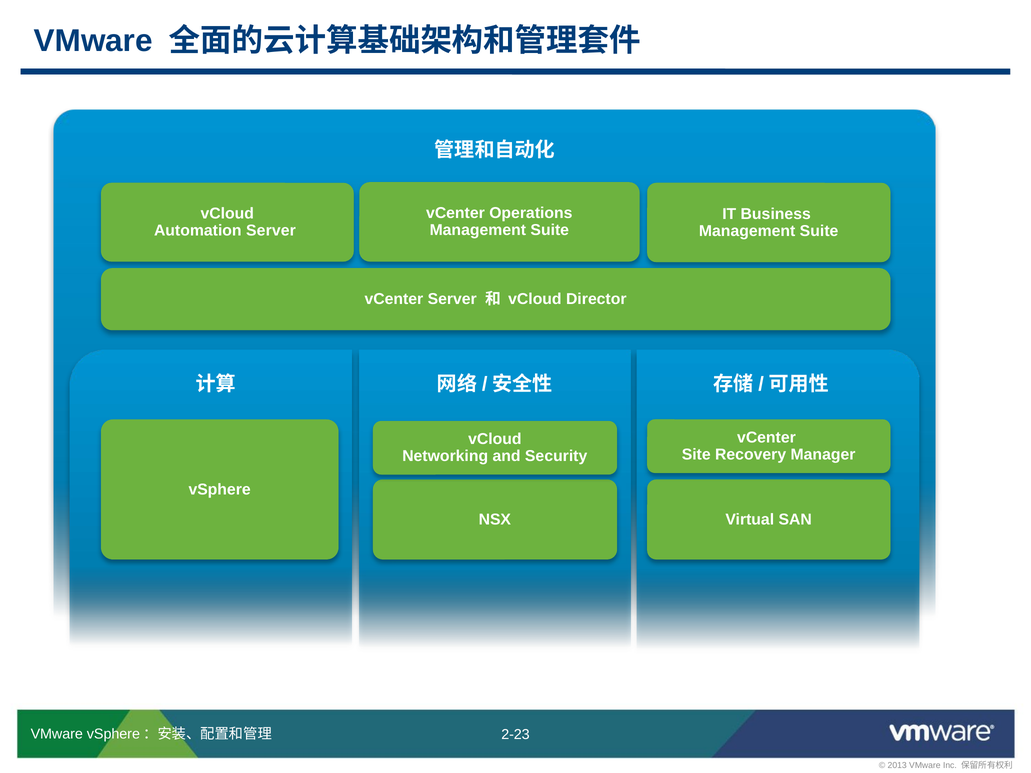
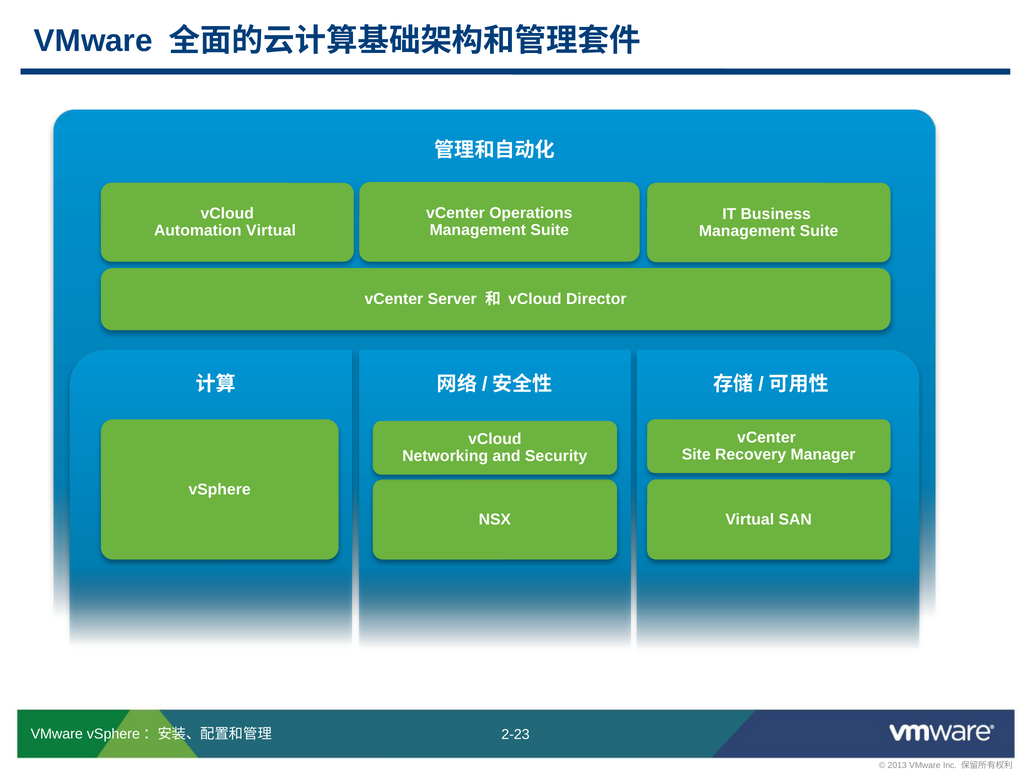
Automation Server: Server -> Virtual (271, 231)
